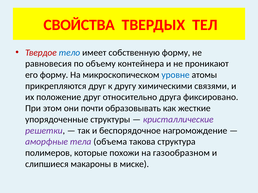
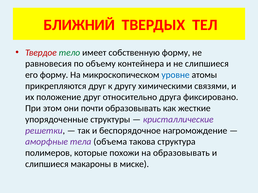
СВОЙСТВА: СВОЙСТВА -> БЛИЖНИЙ (79, 25)
тело colour: blue -> green (69, 53)
не проникают: проникают -> слипшиеся (207, 64)
на газообразном: газообразном -> образовывать (181, 153)
